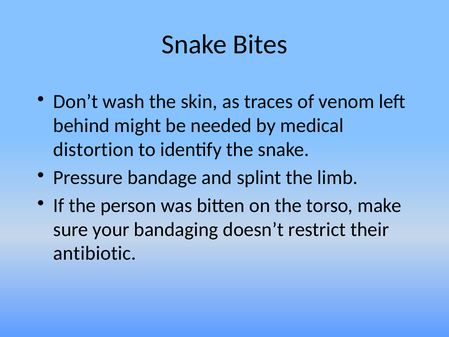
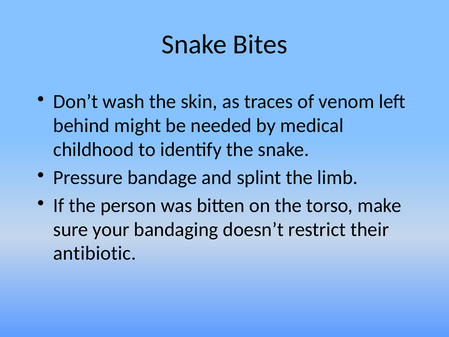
distortion: distortion -> childhood (94, 149)
